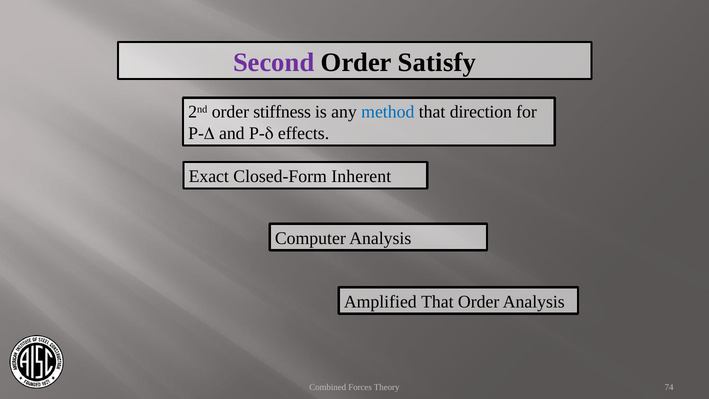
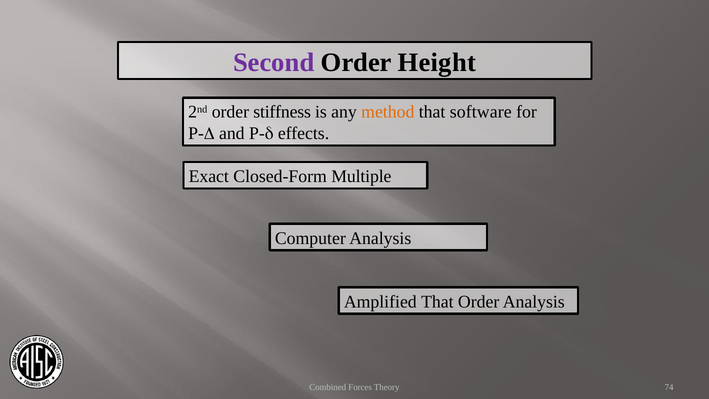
Satisfy: Satisfy -> Height (437, 62)
method colour: blue -> orange (388, 112)
direction: direction -> software (481, 112)
Inherent: Inherent -> Multiple (361, 177)
